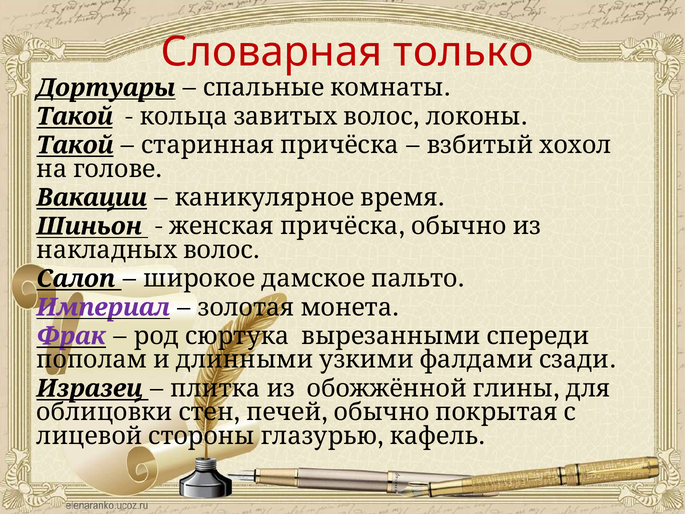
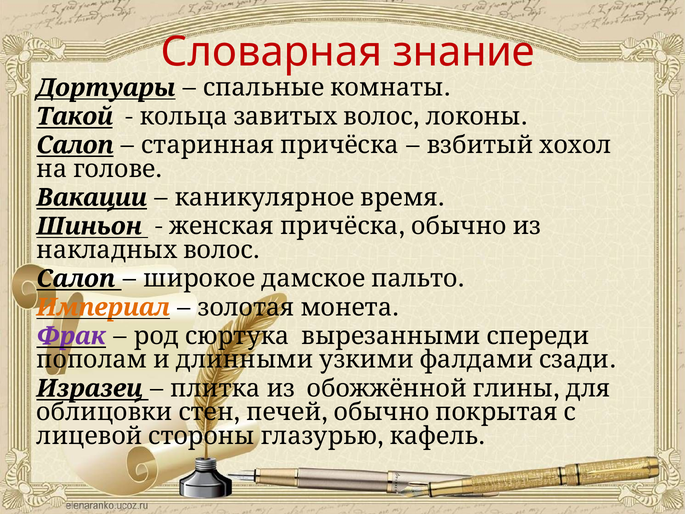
только: только -> знание (464, 52)
Такой: Такой -> Салоп (75, 145)
Империал colour: purple -> orange (103, 307)
